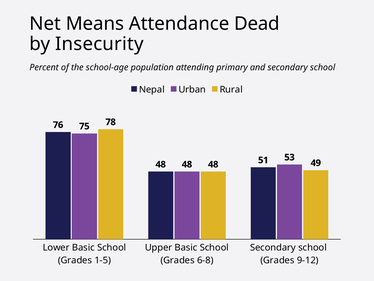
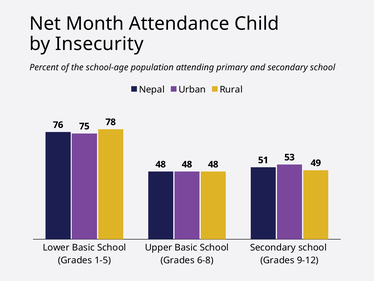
Means: Means -> Month (95, 24)
Dead: Dead -> Child (257, 24)
